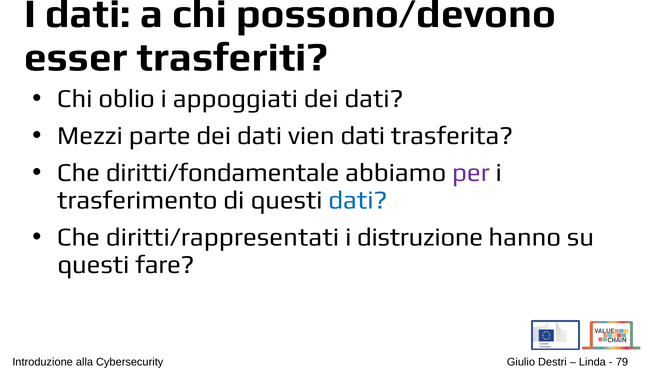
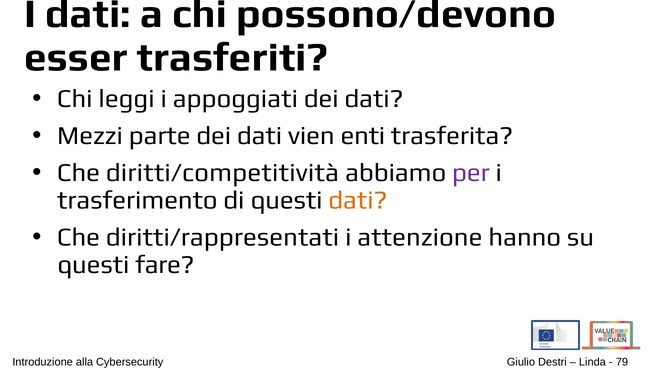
oblio: oblio -> leggi (127, 99)
vien dati: dati -> enti (363, 136)
diritti/fondamentale: diritti/fondamentale -> diritti/competitività (222, 173)
dati colour: blue -> orange (358, 200)
distruzione: distruzione -> attenzione (420, 237)
